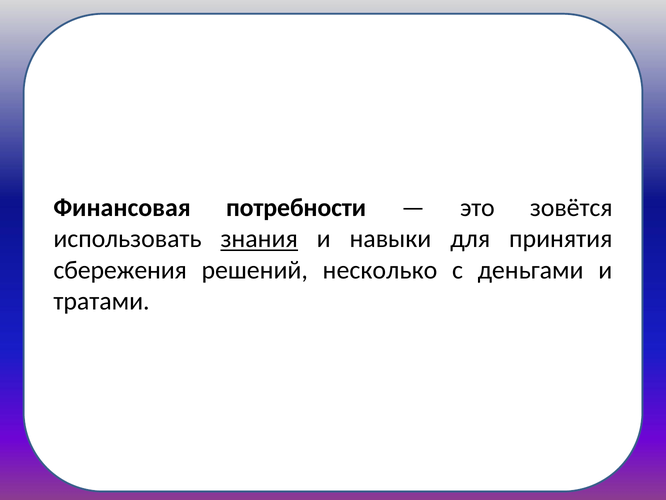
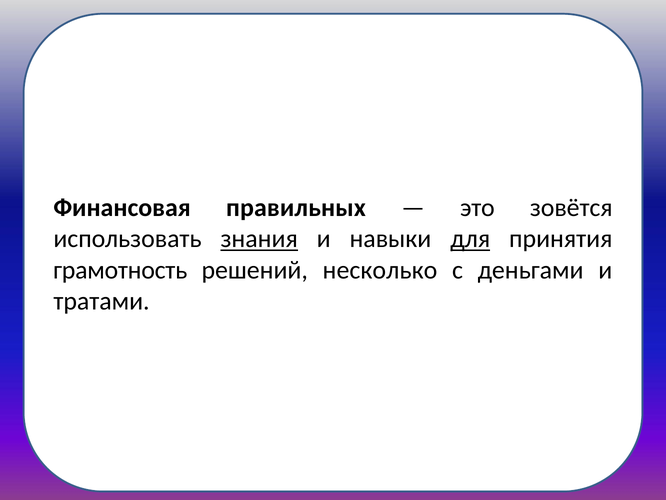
потребности: потребности -> правильных (296, 208)
для underline: none -> present (470, 239)
сбережения: сбережения -> грамотность (120, 270)
